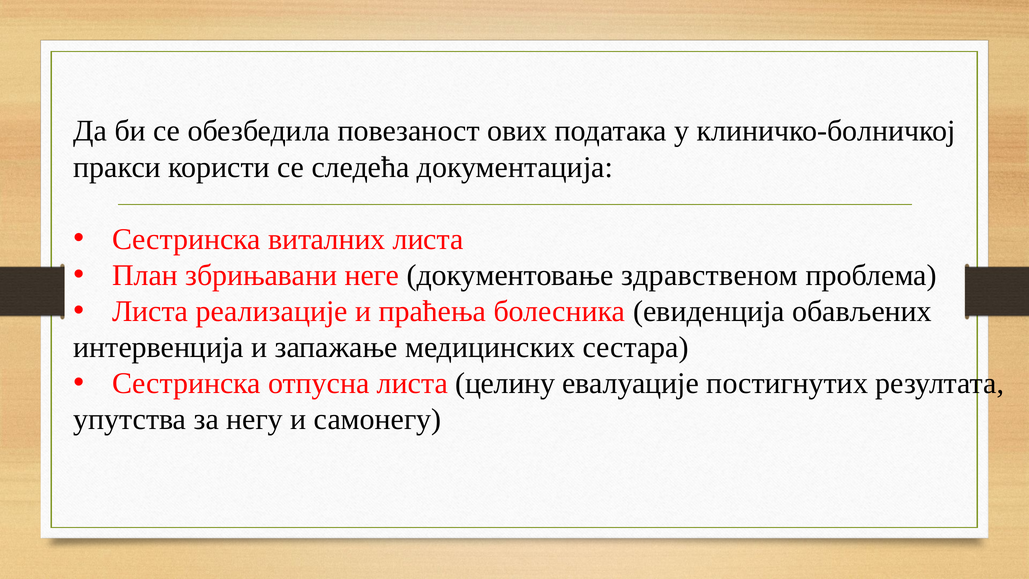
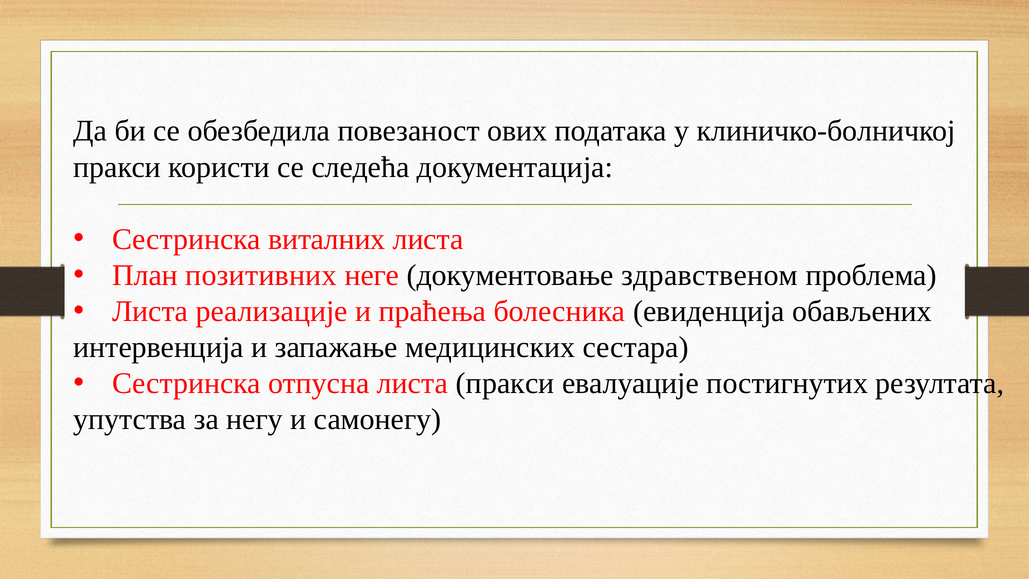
збрињавани: збрињавани -> позитивних (261, 275)
листа целину: целину -> пракси (505, 383)
